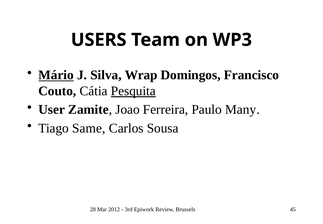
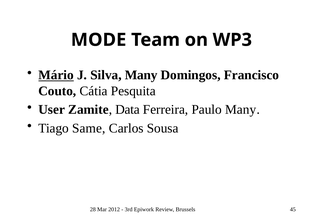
USERS: USERS -> MODE (99, 40)
Silva Wrap: Wrap -> Many (141, 75)
Pesquita underline: present -> none (133, 91)
Joao: Joao -> Data (128, 109)
